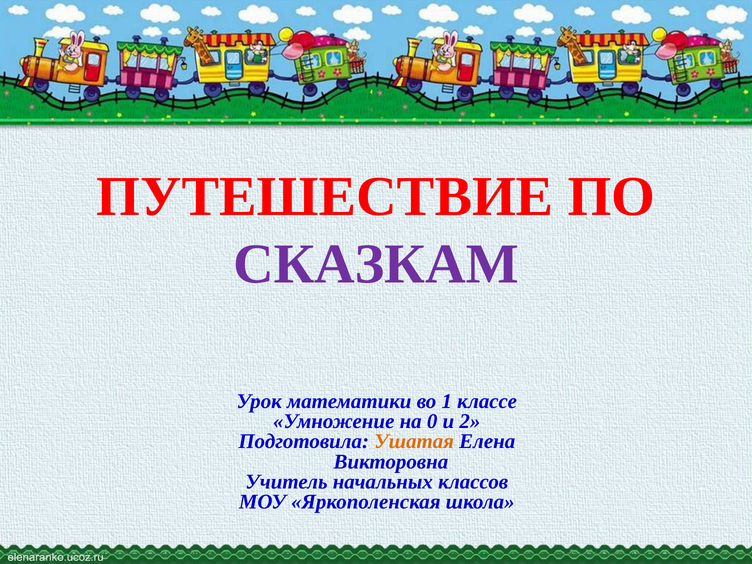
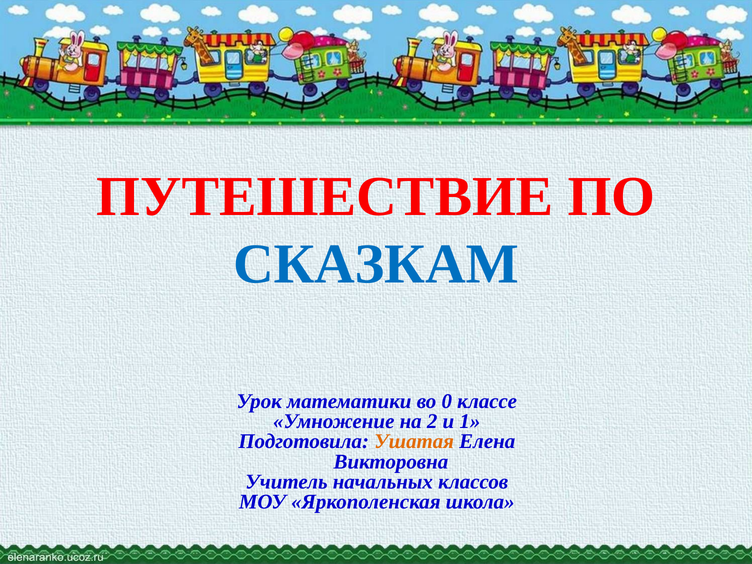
СКАЗКАМ colour: purple -> blue (376, 264)
1: 1 -> 0 (447, 401)
0: 0 -> 2 (432, 422)
2: 2 -> 1 (470, 422)
